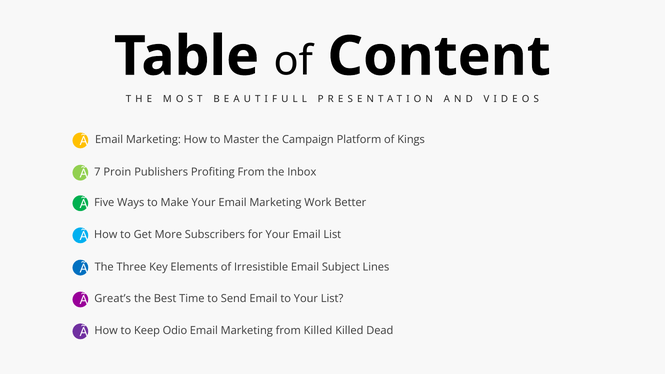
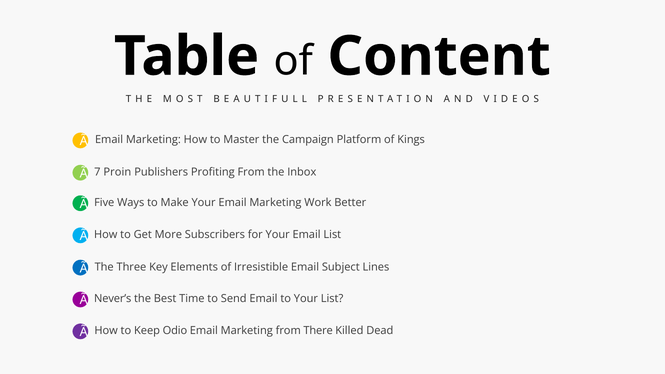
Great’s: Great’s -> Never’s (113, 299)
from Killed: Killed -> There (318, 331)
